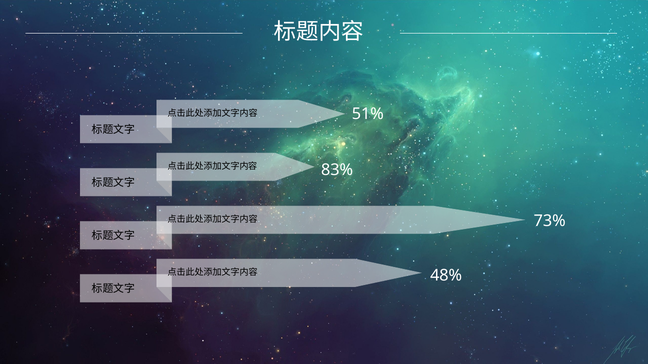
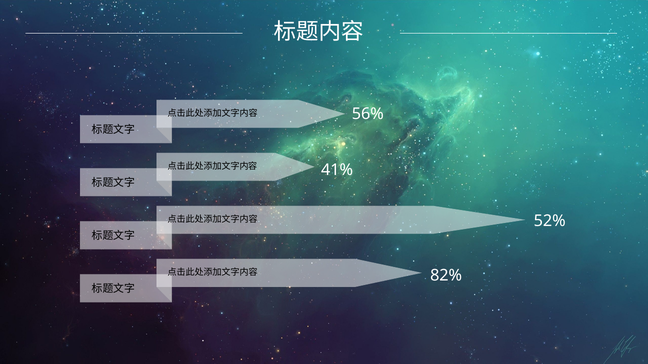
51%: 51% -> 56% (368, 114)
83%: 83% -> 41% (337, 170)
73%: 73% -> 52% (550, 221)
48%: 48% -> 82% (446, 276)
